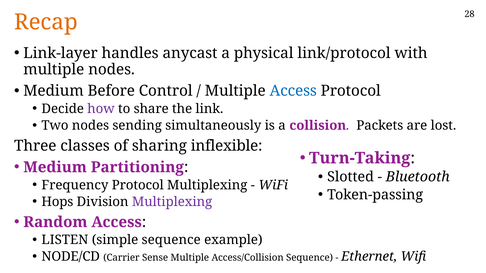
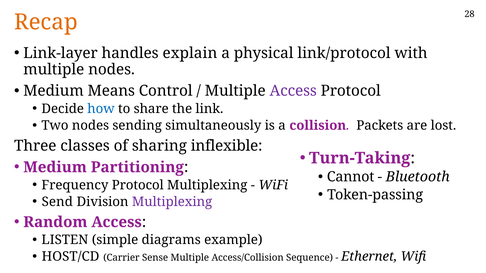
anycast: anycast -> explain (190, 53)
Before: Before -> Means (111, 91)
Access colour: blue -> purple (293, 91)
how colour: purple -> blue (101, 109)
Slotted: Slotted -> Cannot (351, 177)
Hops: Hops -> Send (57, 202)
simple sequence: sequence -> diagrams (171, 240)
NODE/CD: NODE/CD -> HOST/CD (71, 257)
